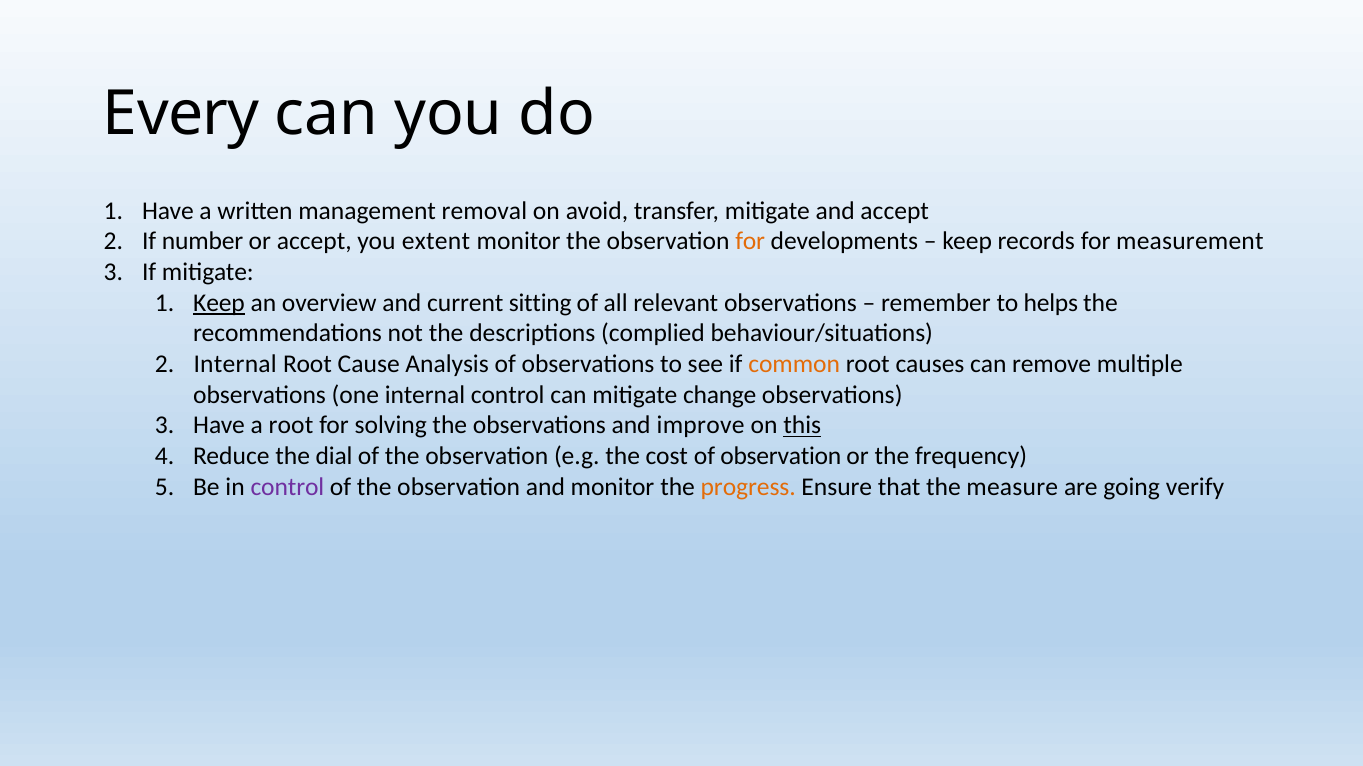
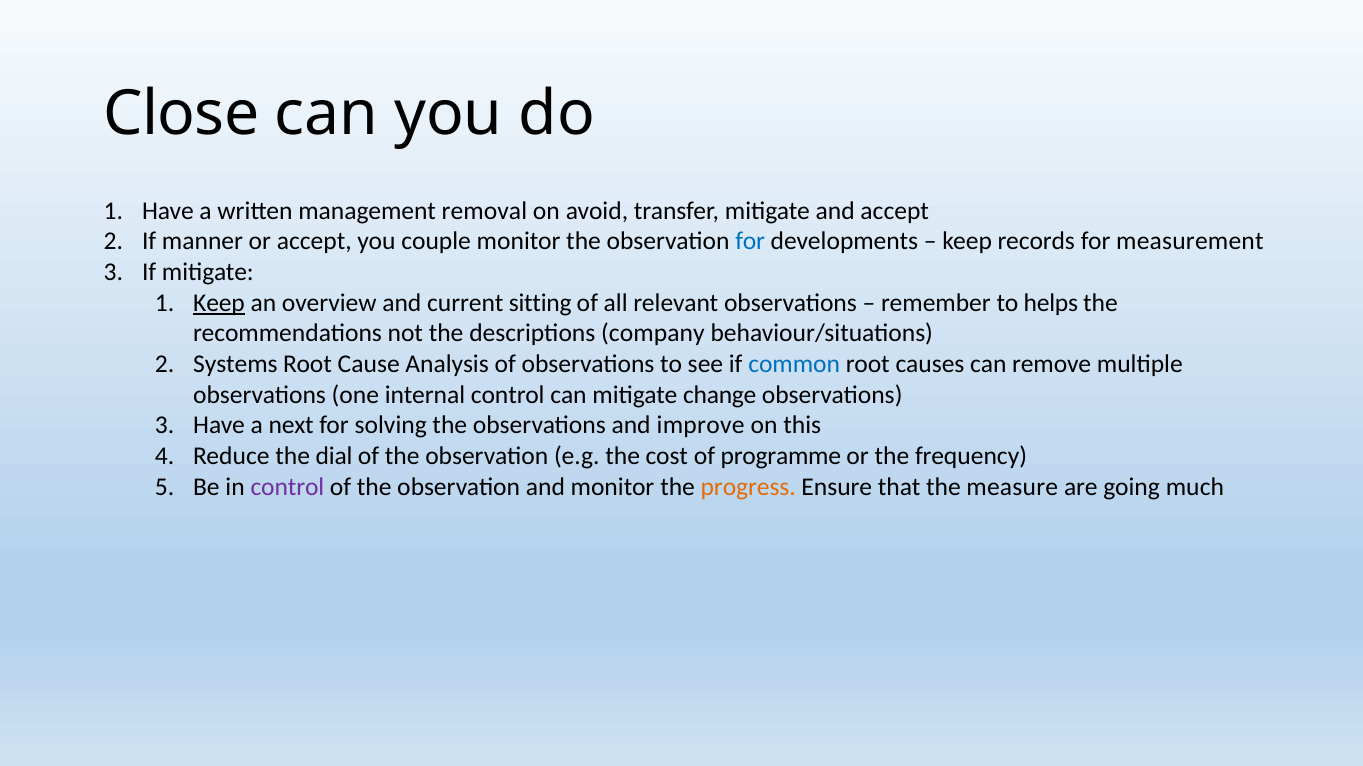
Every: Every -> Close (181, 114)
number: number -> manner (202, 242)
extent: extent -> couple (436, 242)
for colour: orange -> blue (750, 242)
complied: complied -> company (653, 334)
Internal: Internal -> Systems (235, 364)
common colour: orange -> blue (794, 364)
a root: root -> next (291, 426)
this underline: present -> none (802, 426)
of observation: observation -> programme (781, 456)
verify: verify -> much (1195, 487)
